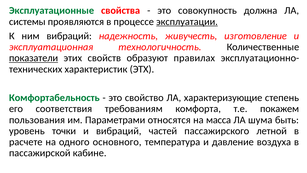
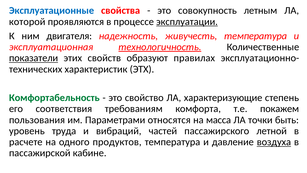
Эксплуатационные colour: green -> blue (52, 11)
должна: должна -> летным (261, 11)
системы: системы -> которой (27, 22)
ним вибраций: вибраций -> двигателя (69, 36)
живучесть изготовление: изготовление -> температура (256, 36)
технологичность underline: none -> present (160, 47)
шума: шума -> точки (260, 120)
точки: точки -> труда (64, 131)
основного: основного -> продуктов (117, 142)
воздуха underline: none -> present (274, 142)
